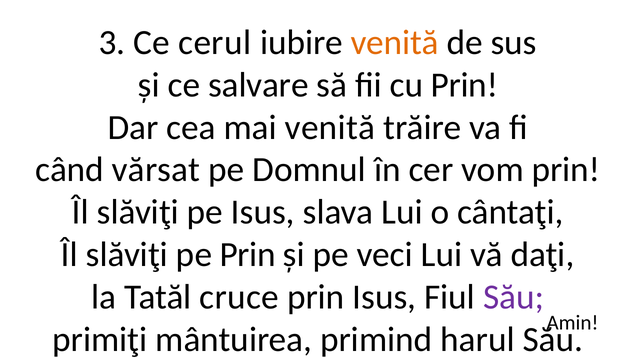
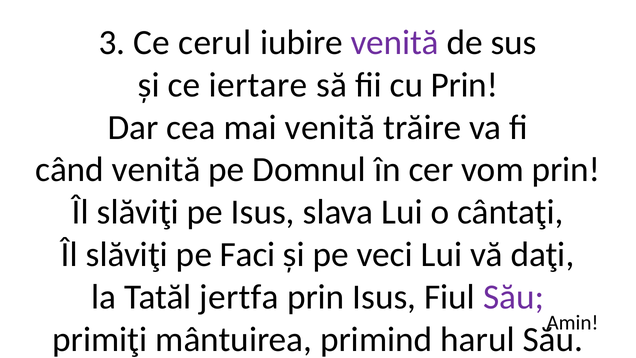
venită colour: orange -> purple (395, 43)
salvare: salvare -> iertare (258, 85)
când vărsat: vărsat -> venită (156, 170)
pe Prin: Prin -> Faci (248, 254)
cruce: cruce -> jertfa (239, 297)
